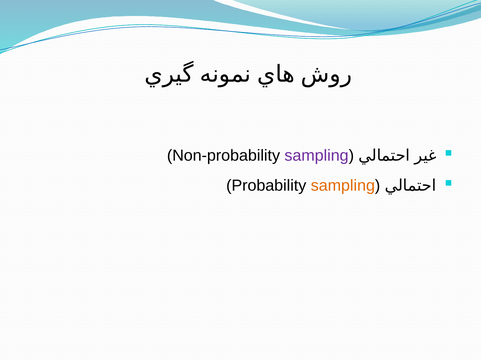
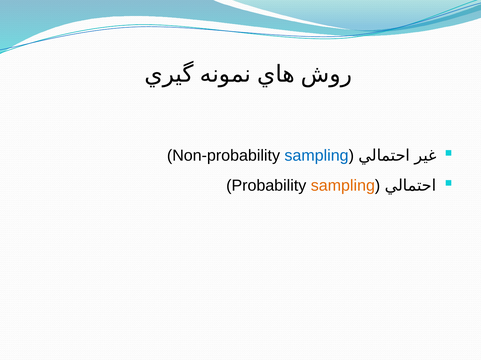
sampling colour: purple -> blue (317, 156)
